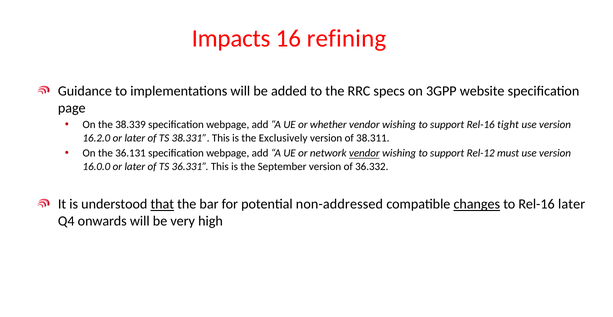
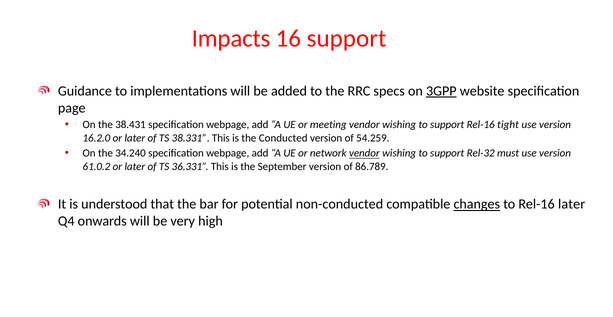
16 refining: refining -> support (347, 39)
3GPP underline: none -> present (441, 91)
38.339: 38.339 -> 38.431 (131, 125)
whether: whether -> meeting (328, 125)
Exclusively: Exclusively -> Conducted (283, 138)
38.311: 38.311 -> 54.259 (373, 138)
36.131: 36.131 -> 34.240 (131, 153)
Rel-12: Rel-12 -> Rel-32 (481, 153)
16.0.0: 16.0.0 -> 61.0.2 (96, 167)
36.332: 36.332 -> 86.789 (372, 167)
that underline: present -> none (162, 204)
non-addressed: non-addressed -> non-conducted (340, 204)
